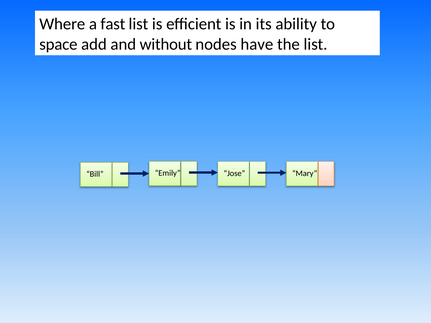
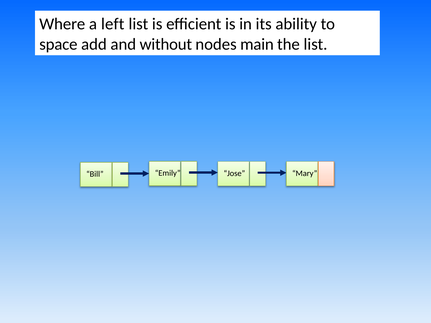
fast: fast -> left (113, 24)
have: have -> main (257, 44)
